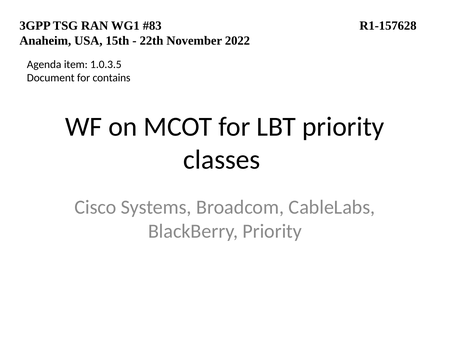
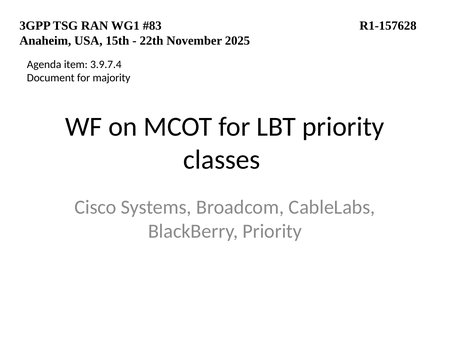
2022: 2022 -> 2025 (237, 41)
1.0.3.5: 1.0.3.5 -> 3.9.7.4 (106, 64)
contains: contains -> majority (112, 78)
